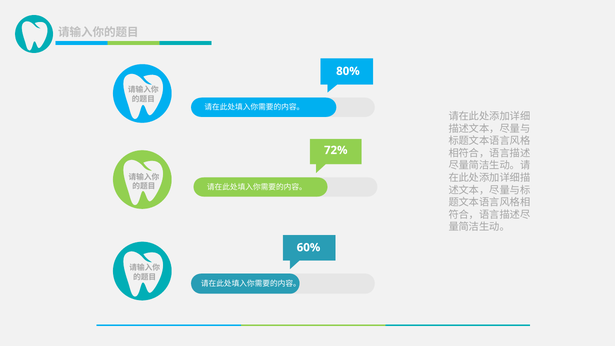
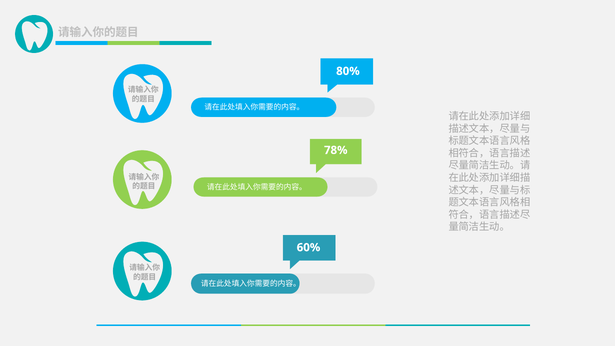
72%: 72% -> 78% (336, 150)
